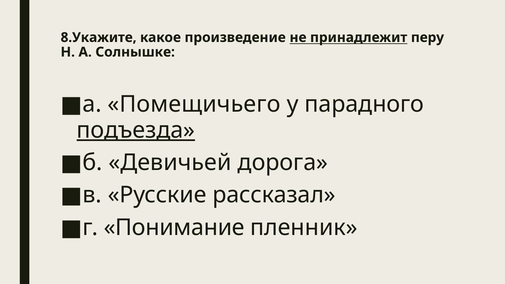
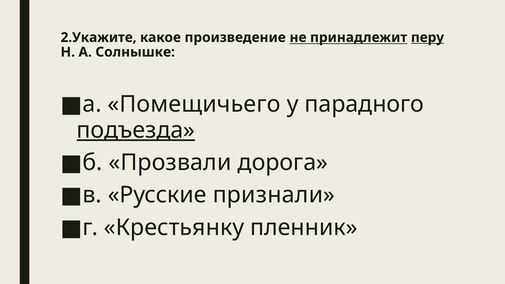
8.Укажите: 8.Укажите -> 2.Укажите (99, 37)
перу underline: none -> present (427, 37)
Девичьей: Девичьей -> Прозвали (170, 163)
рассказал: рассказал -> признали (274, 195)
Понимание: Понимание -> Крестьянку (174, 227)
